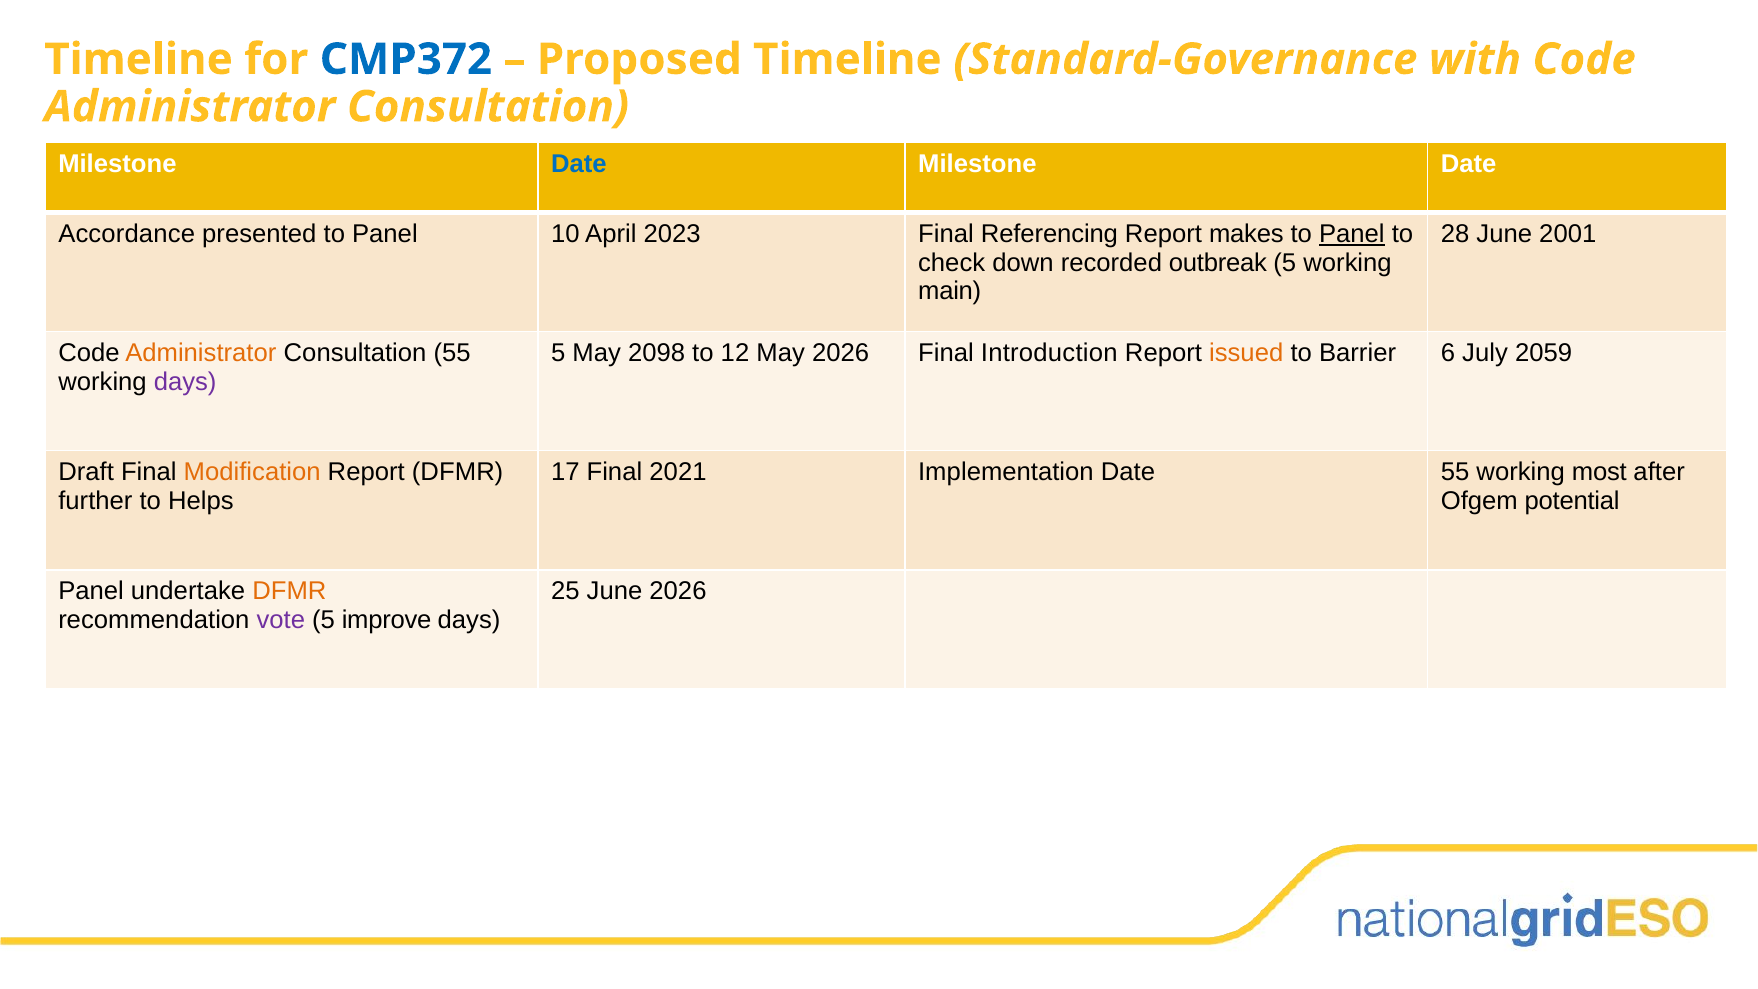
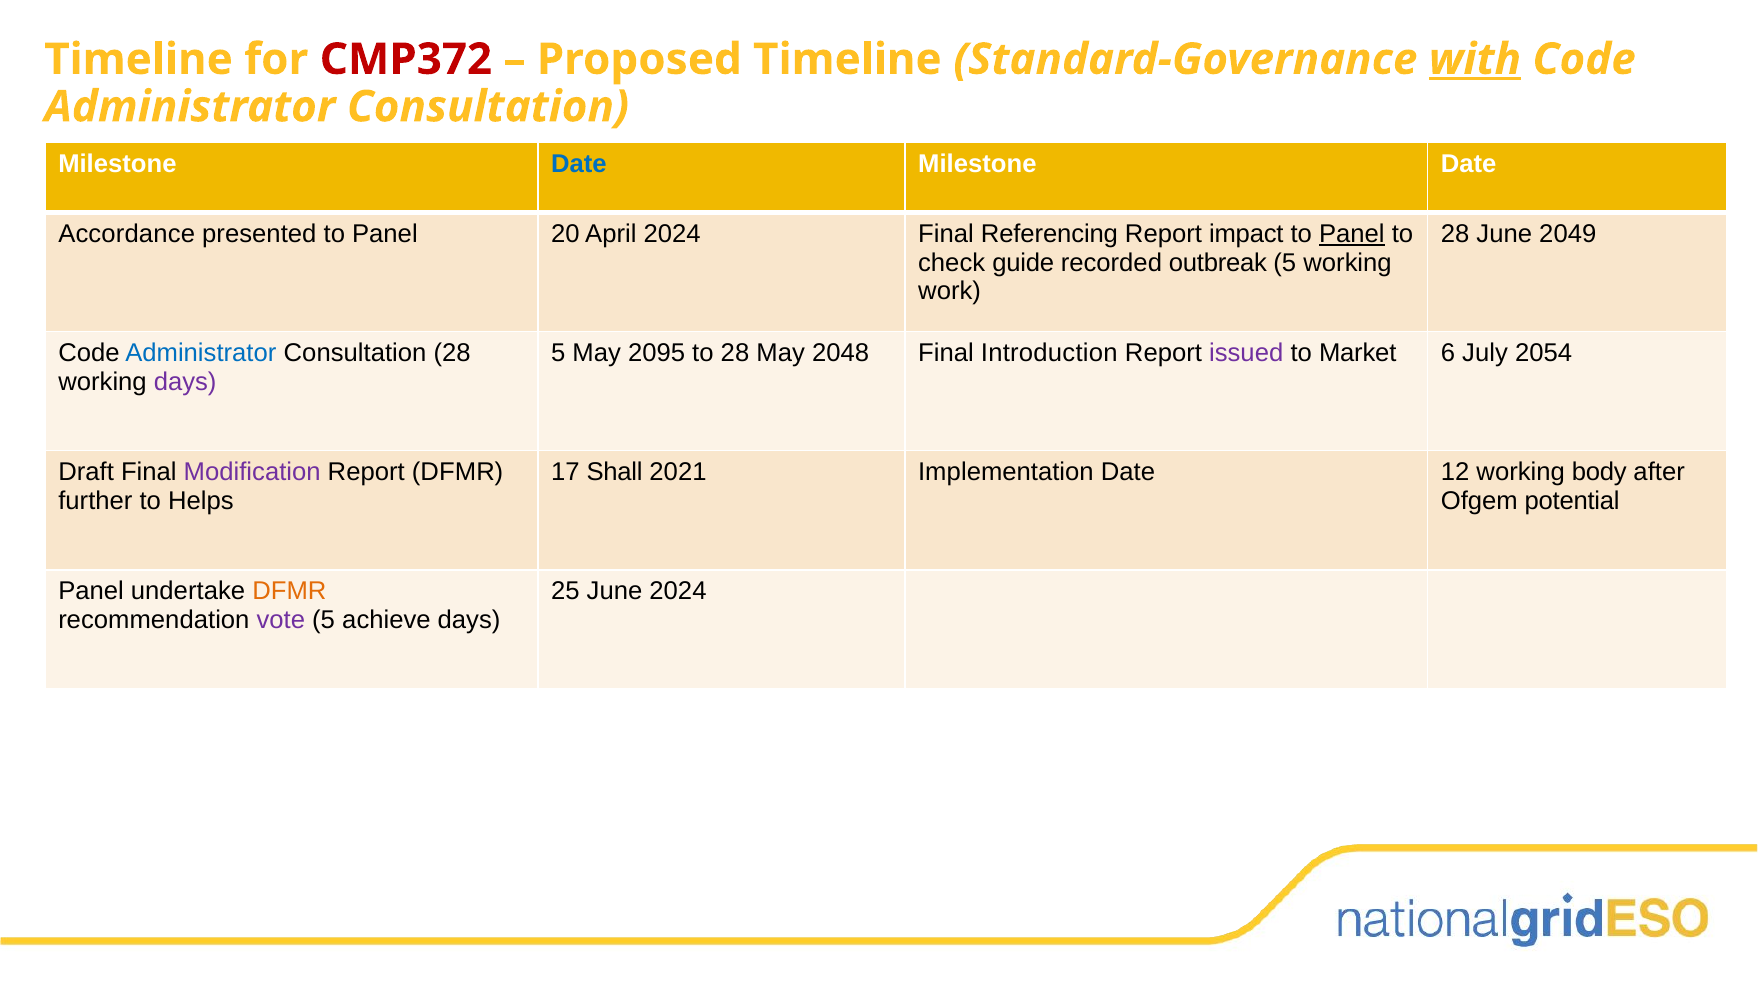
CMP372 colour: blue -> red (406, 59)
with underline: none -> present (1475, 59)
10: 10 -> 20 (565, 234)
April 2023: 2023 -> 2024 (672, 234)
makes: makes -> impact (1246, 234)
2001: 2001 -> 2049 (1568, 234)
down: down -> guide (1023, 263)
main: main -> work (950, 291)
Administrator colour: orange -> blue (201, 353)
Consultation 55: 55 -> 28 (452, 353)
2098: 2098 -> 2095 (657, 353)
to 12: 12 -> 28 (735, 353)
May 2026: 2026 -> 2048 (841, 353)
issued colour: orange -> purple (1246, 353)
Barrier: Barrier -> Market (1358, 353)
2059: 2059 -> 2054 (1544, 353)
Modification colour: orange -> purple (252, 472)
17 Final: Final -> Shall (615, 472)
Date 55: 55 -> 12 (1455, 472)
most: most -> body (1599, 472)
June 2026: 2026 -> 2024 (678, 591)
improve: improve -> achieve (386, 620)
